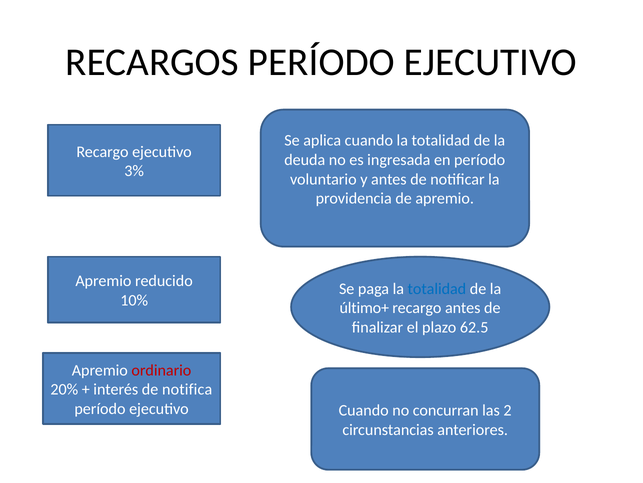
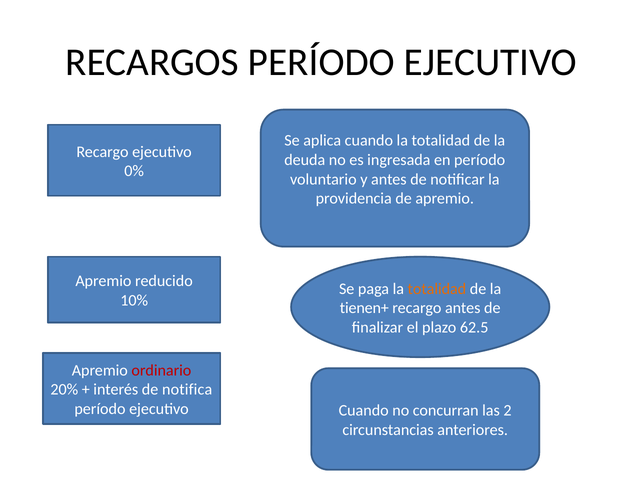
3%: 3% -> 0% (134, 171)
totalidad colour: blue -> orange (437, 288)
último+: último+ -> tienen+ (364, 308)
